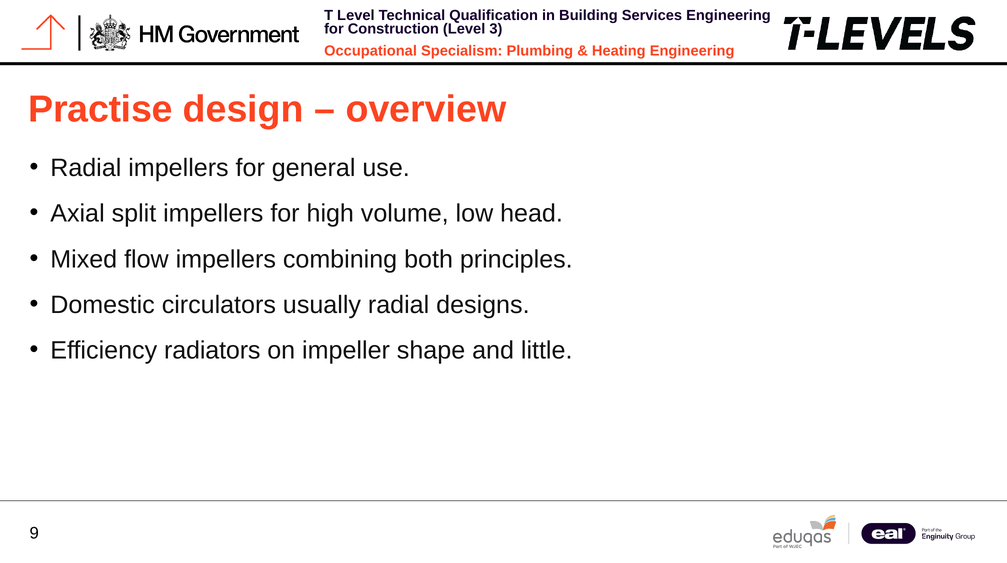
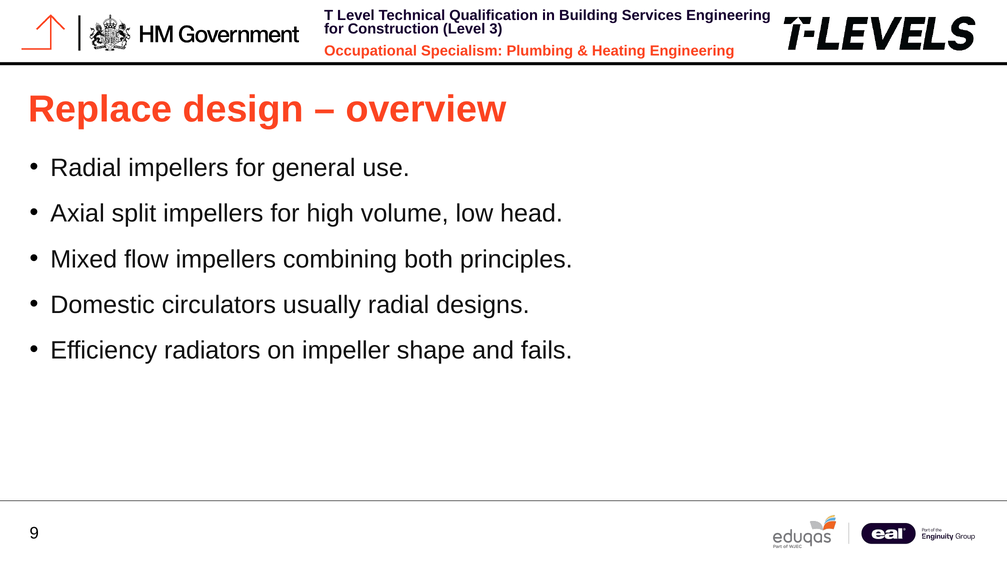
Practise: Practise -> Replace (100, 109)
little: little -> fails (547, 350)
